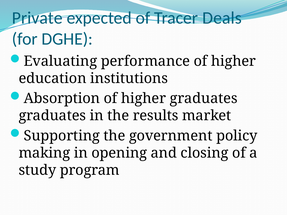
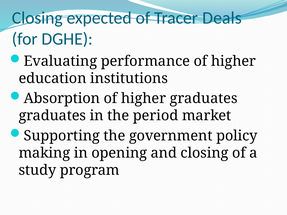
Private: Private -> Closing (37, 18)
results: results -> period (156, 116)
